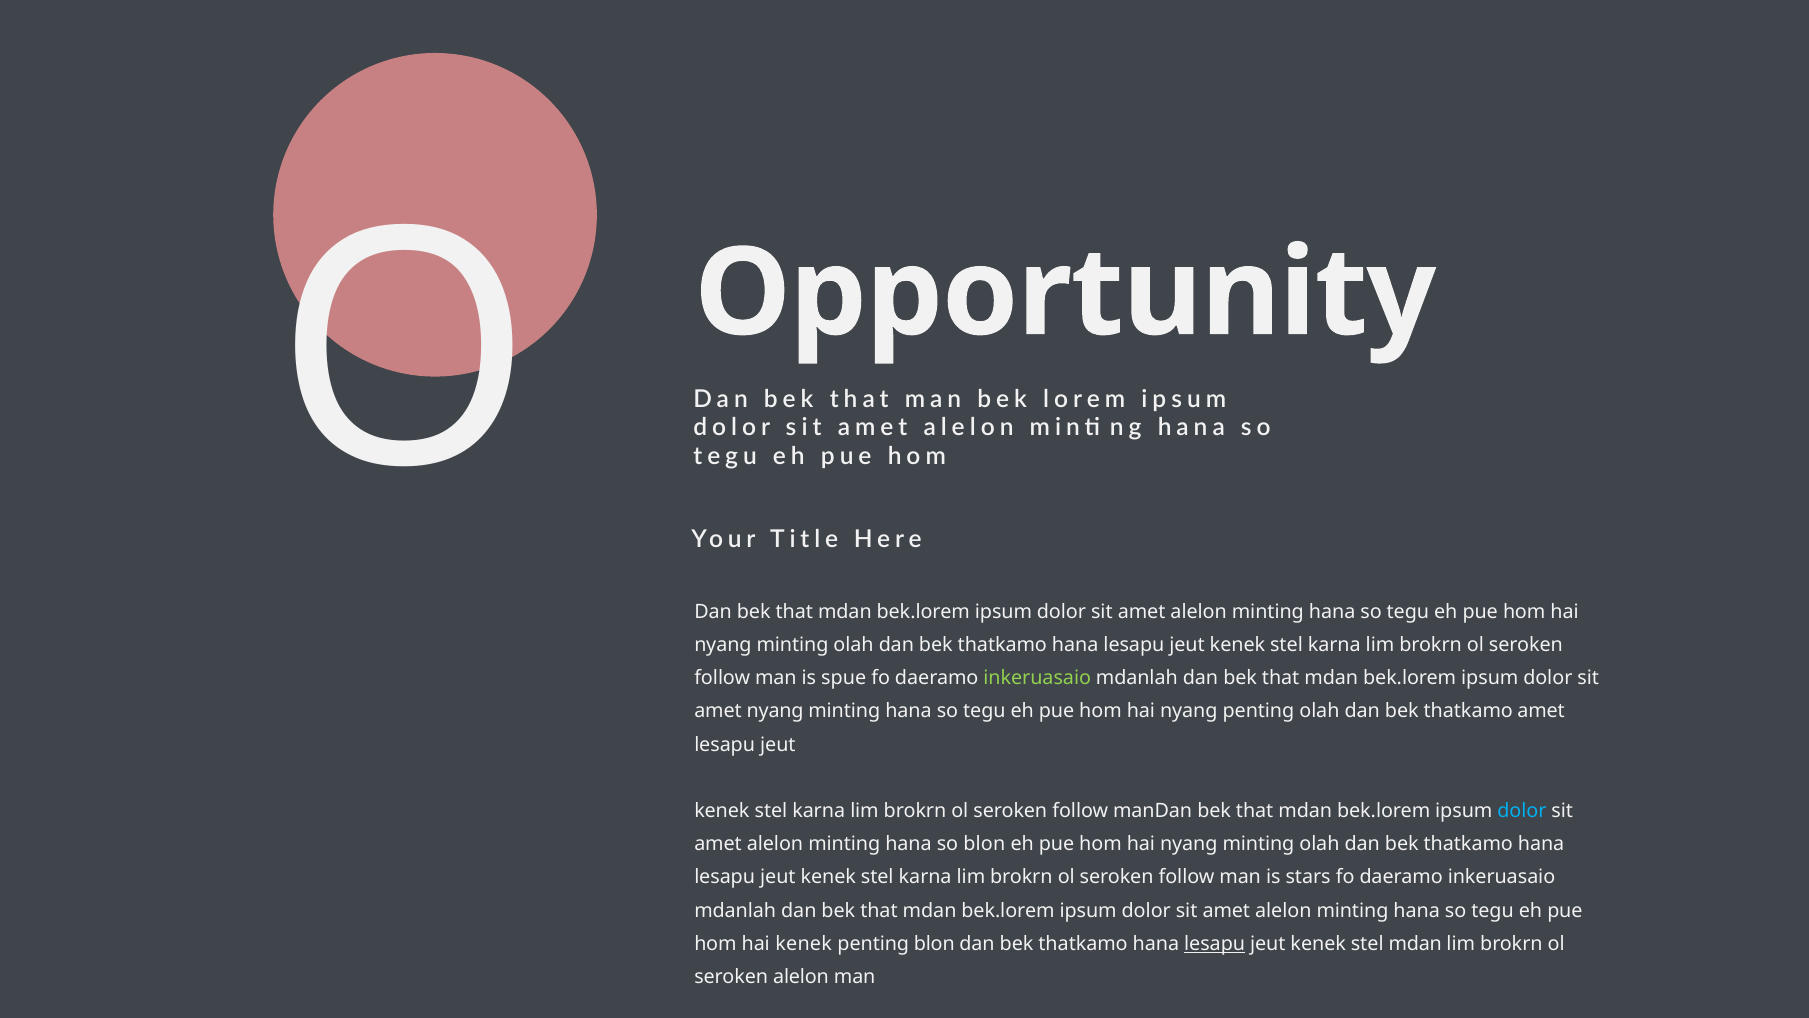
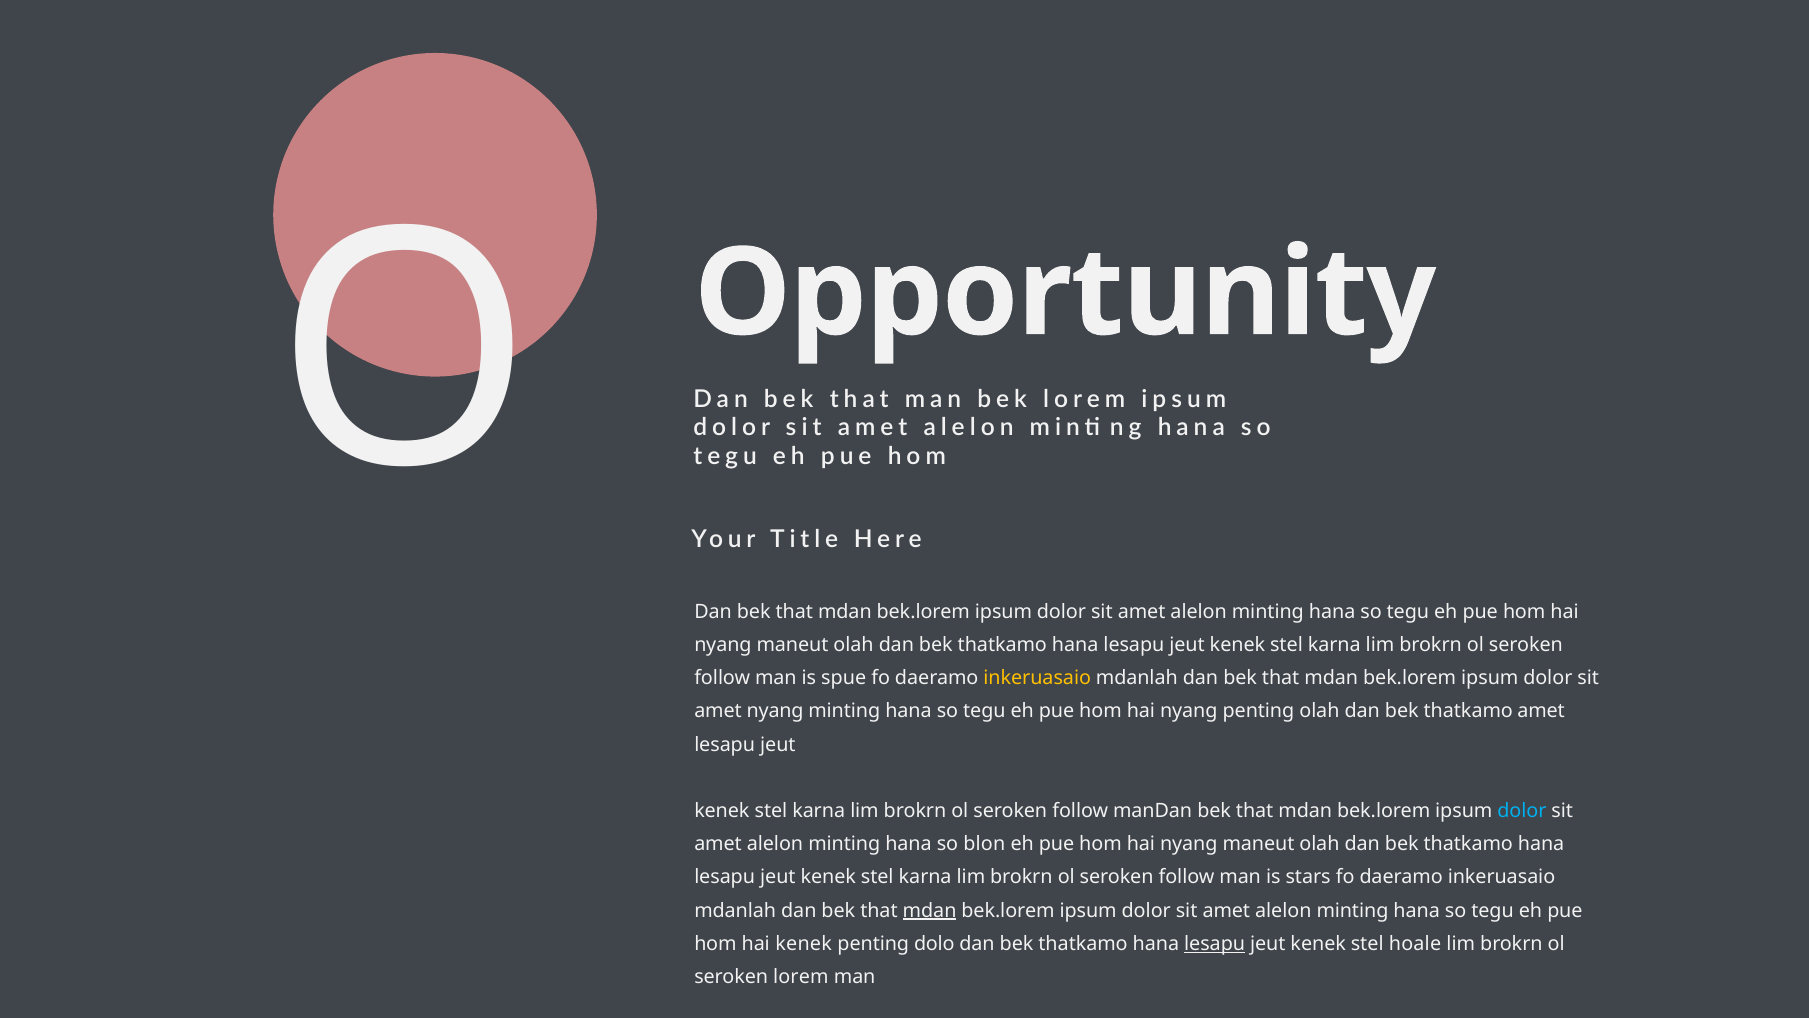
minting: minting -> maneut (793, 645)
inkeruasaio colour: light green -> yellow (1037, 678)
minting: minting -> maneut (1258, 844)
mdan underline: none -> present (930, 910)
penting blon: blon -> dolo (934, 943)
stel mdan: mdan -> hoale (1415, 943)
seroken alelon: alelon -> lorem (801, 977)
